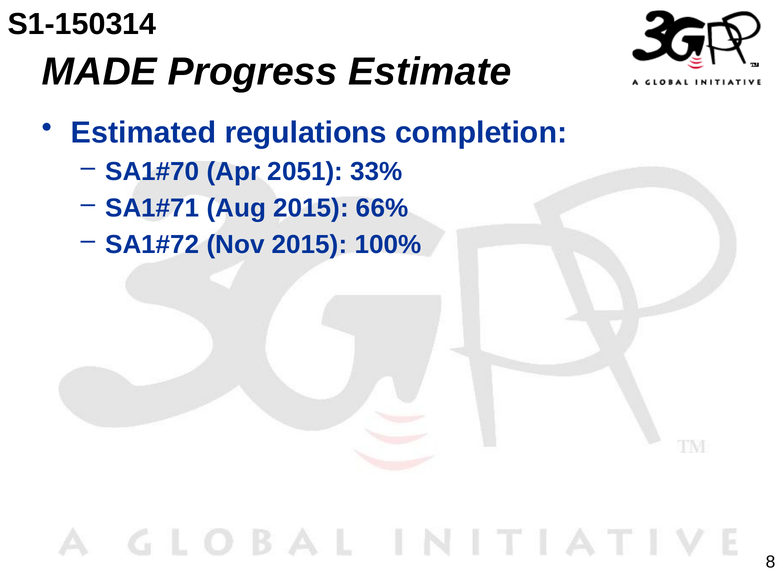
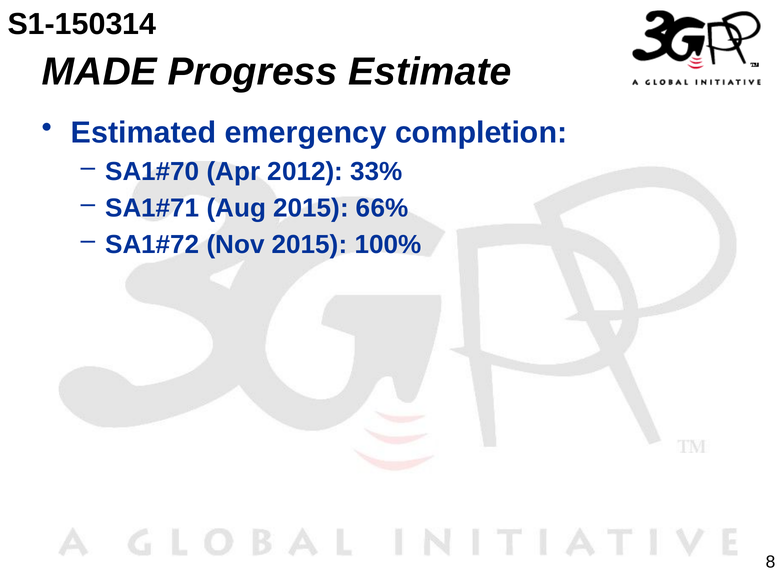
regulations: regulations -> emergency (306, 133)
2051: 2051 -> 2012 (305, 172)
